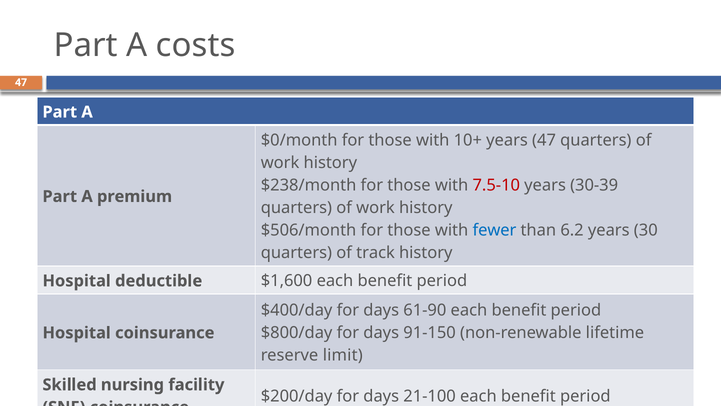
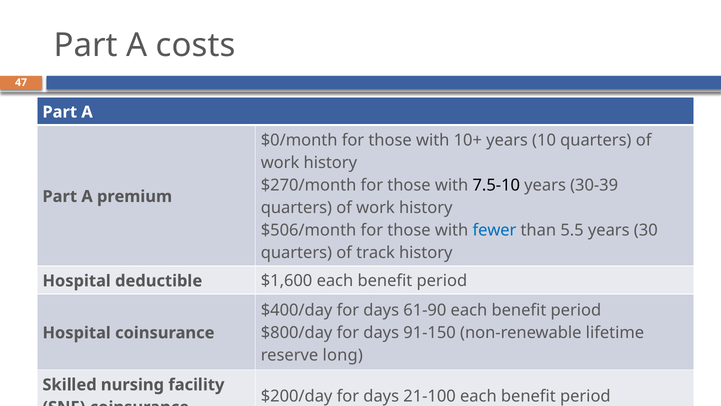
years 47: 47 -> 10 (544, 140)
$238/month: $238/month -> $270/month (309, 185)
7.5-10 colour: red -> black (496, 185)
6.2: 6.2 -> 5.5 (572, 230)
limit: limit -> long (343, 355)
